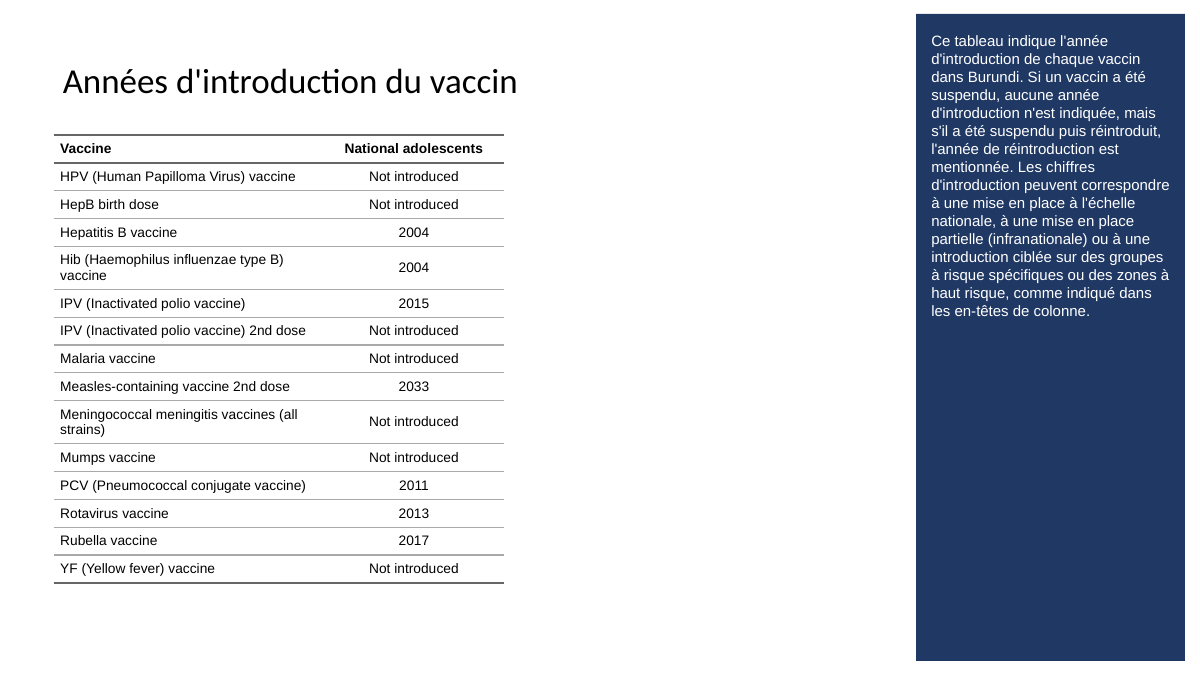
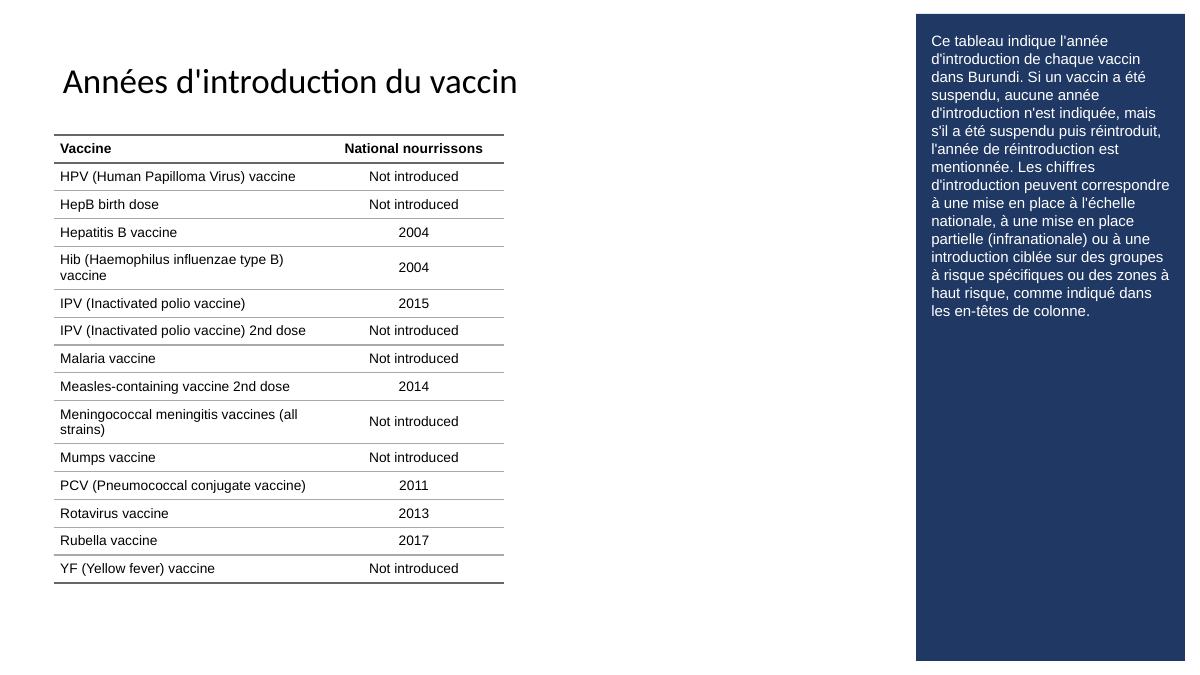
adolescents: adolescents -> nourrissons (443, 149)
2033: 2033 -> 2014 (414, 387)
